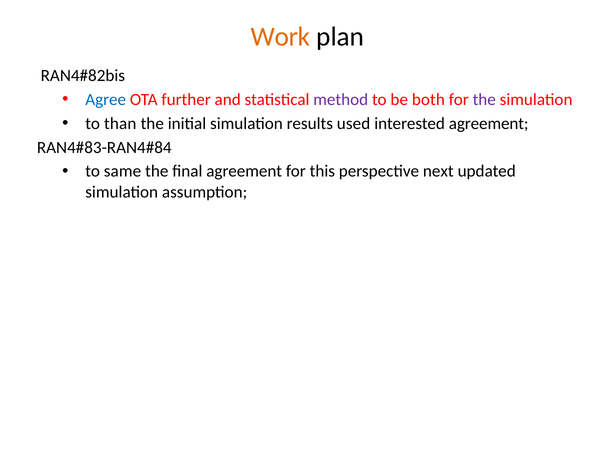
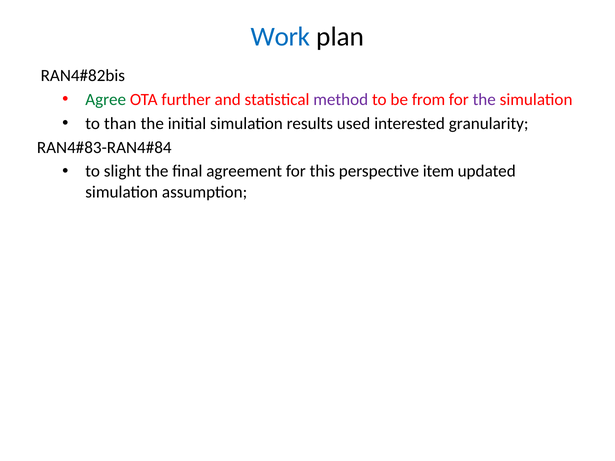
Work colour: orange -> blue (280, 37)
Agree colour: blue -> green (106, 100)
both: both -> from (429, 100)
interested agreement: agreement -> granularity (489, 124)
same: same -> slight (123, 171)
next: next -> item (438, 171)
